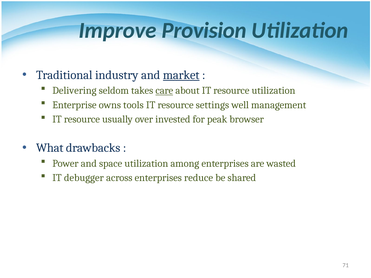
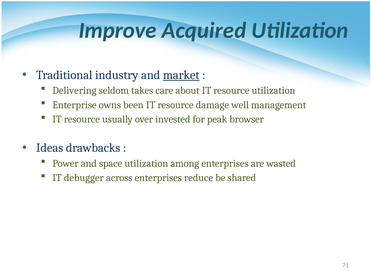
Provision: Provision -> Acquired (204, 30)
care underline: present -> none (164, 91)
tools: tools -> been (133, 105)
settings: settings -> damage (212, 105)
What: What -> Ideas (50, 148)
